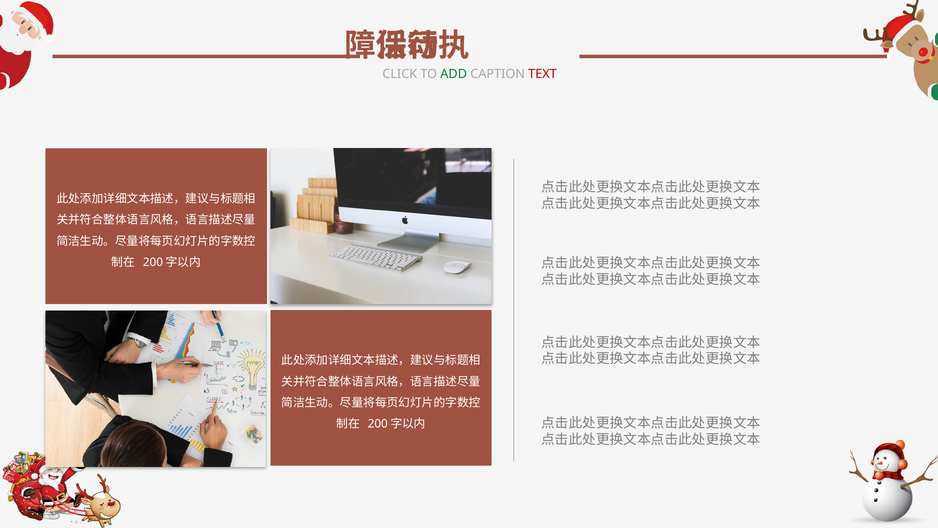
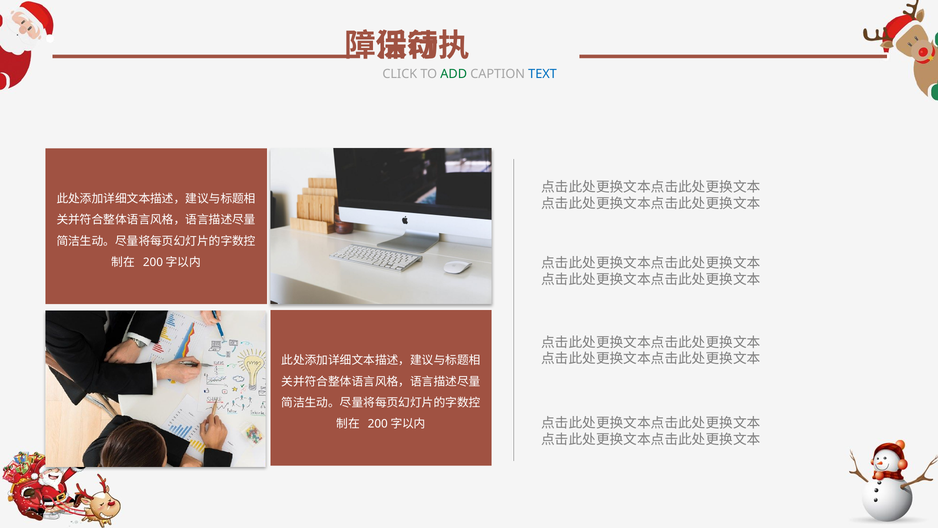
TEXT colour: red -> blue (543, 74)
